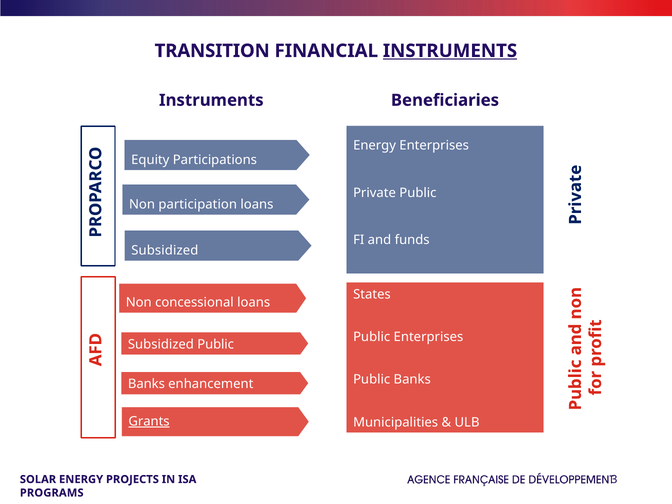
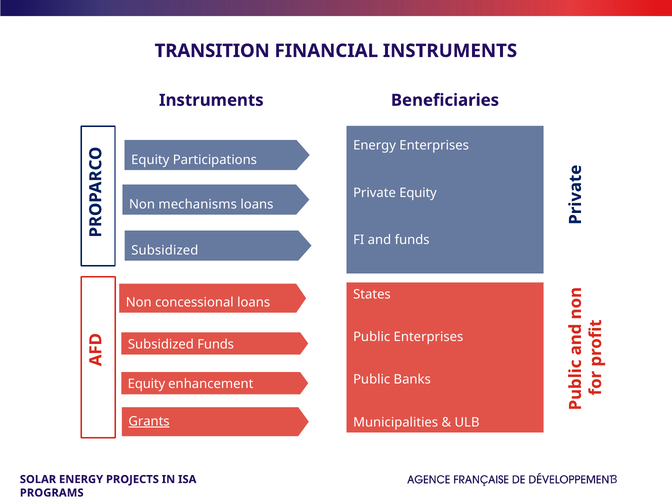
INSTRUMENTS underline: present -> none (450, 51)
Private Public: Public -> Equity (418, 193)
Non participation: participation -> mechanisms (198, 204)
Subsidized Public: Public -> Funds (216, 344)
Banks: Banks -> Equity (146, 384)
